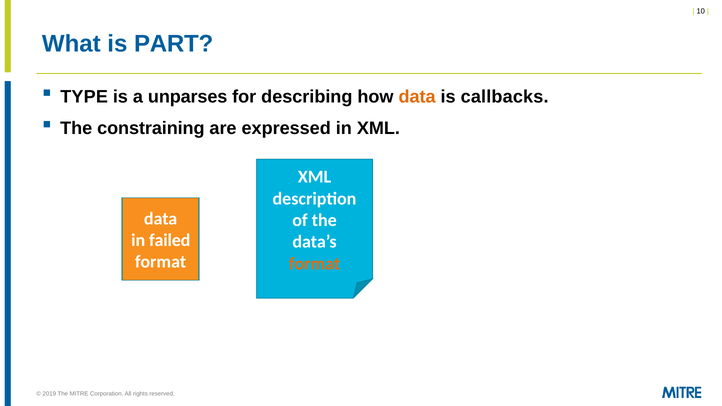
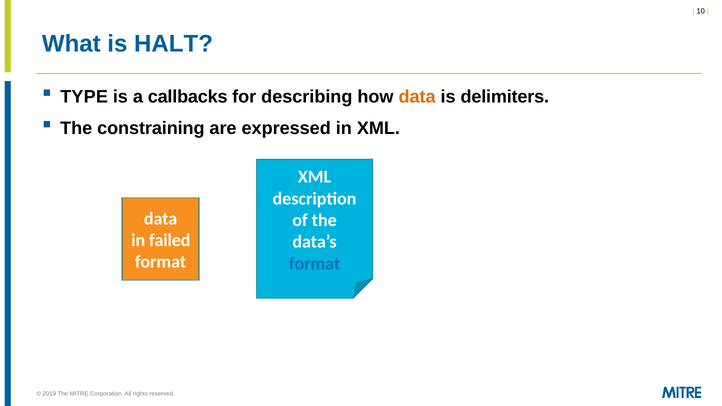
PART: PART -> HALT (174, 44)
unparses: unparses -> callbacks (188, 97)
callbacks: callbacks -> delimiters (505, 97)
format colour: orange -> blue (315, 264)
